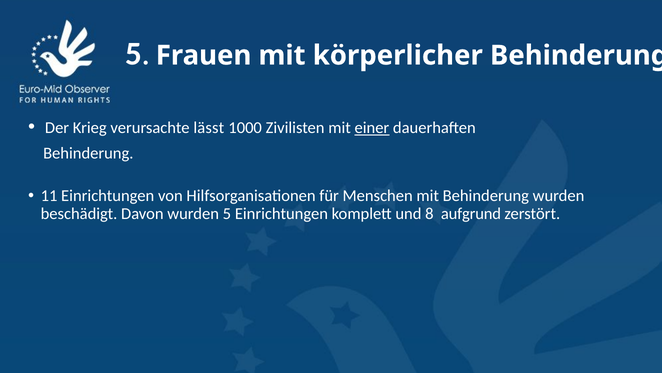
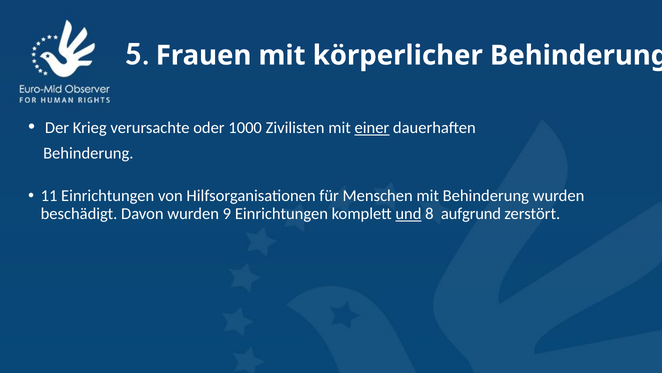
lässt: lässt -> oder (209, 128)
wurden 5: 5 -> 9 (227, 214)
und underline: none -> present (408, 214)
